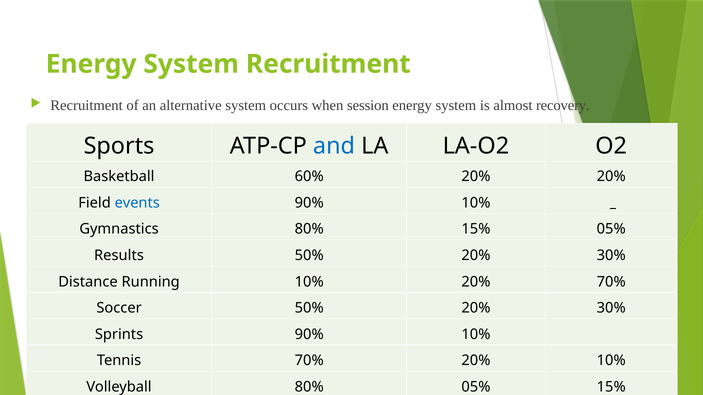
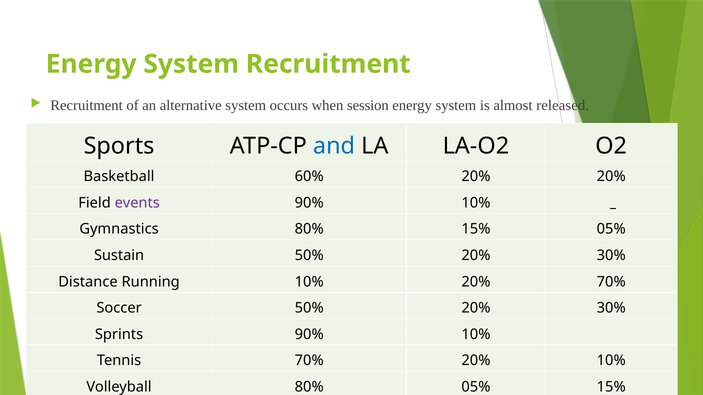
recovery: recovery -> released (563, 105)
events colour: blue -> purple (137, 203)
Results: Results -> Sustain (119, 256)
